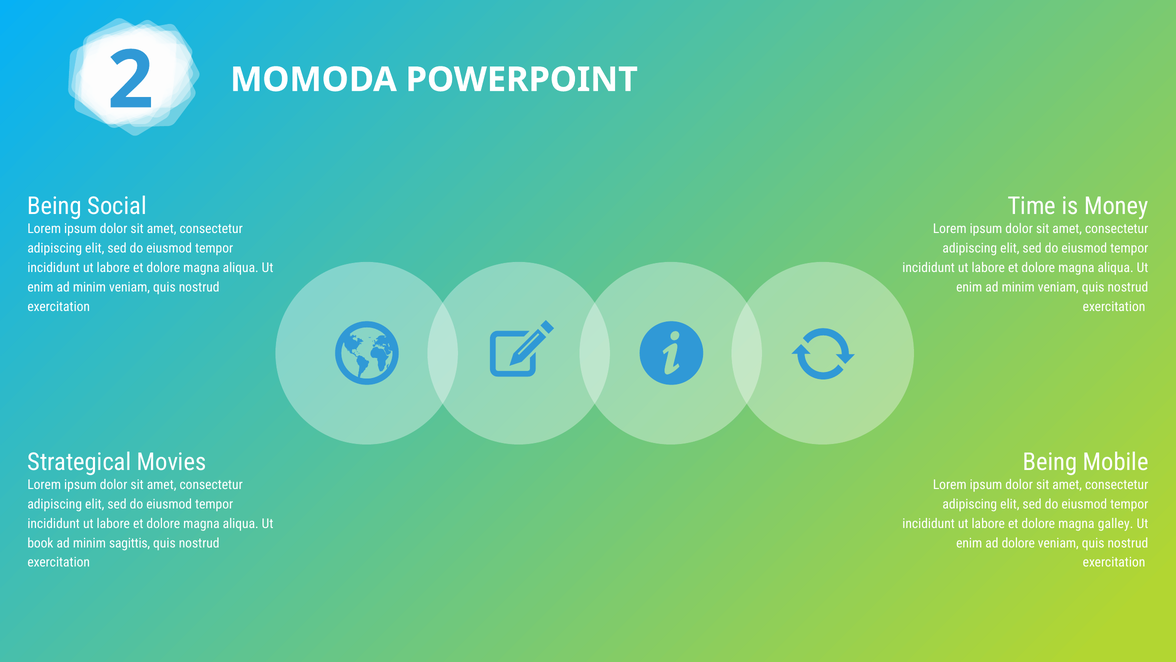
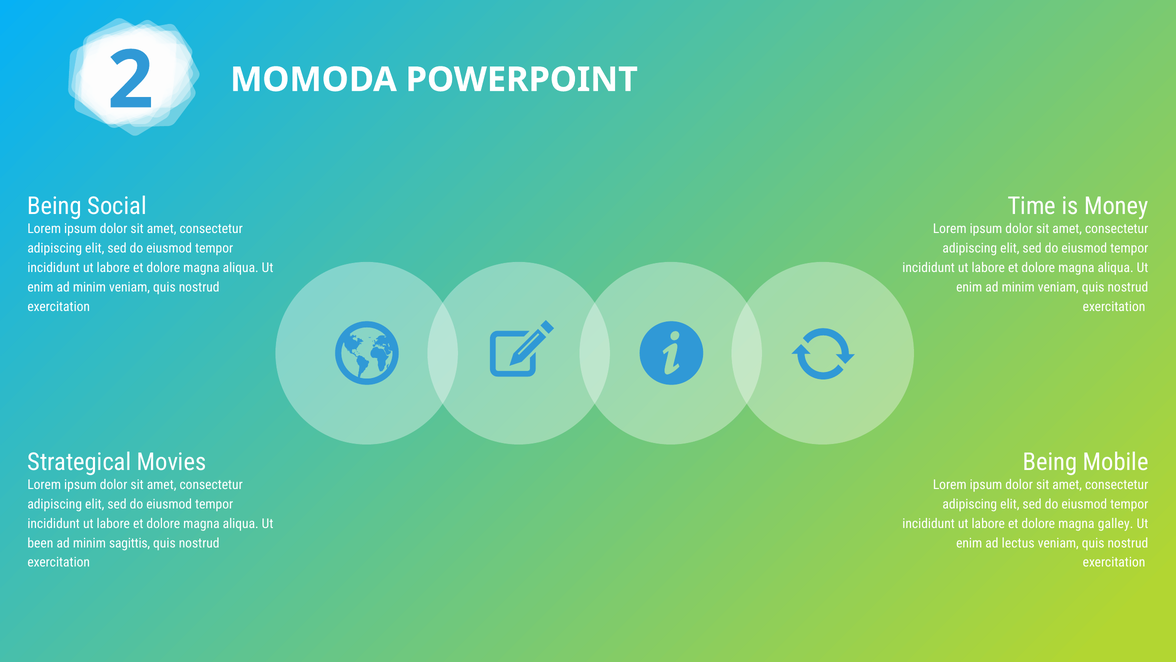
book: book -> been (40, 543)
ad dolore: dolore -> lectus (1018, 543)
